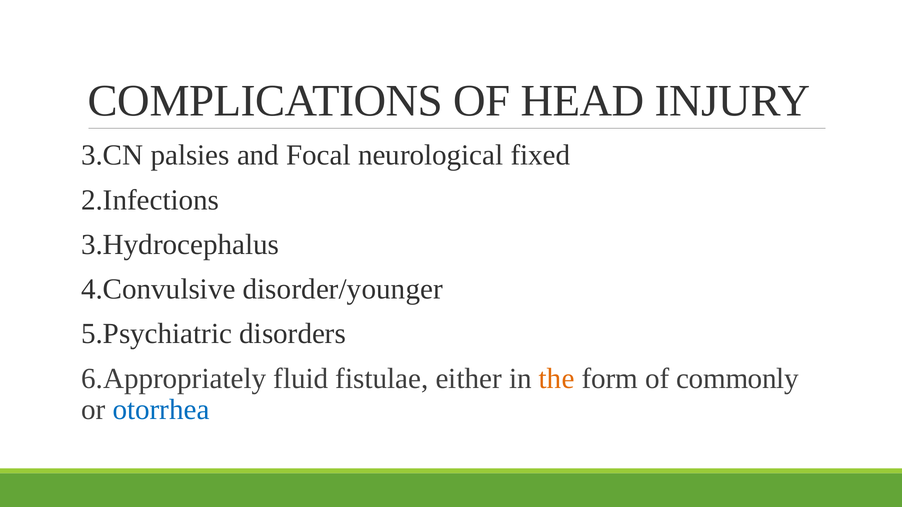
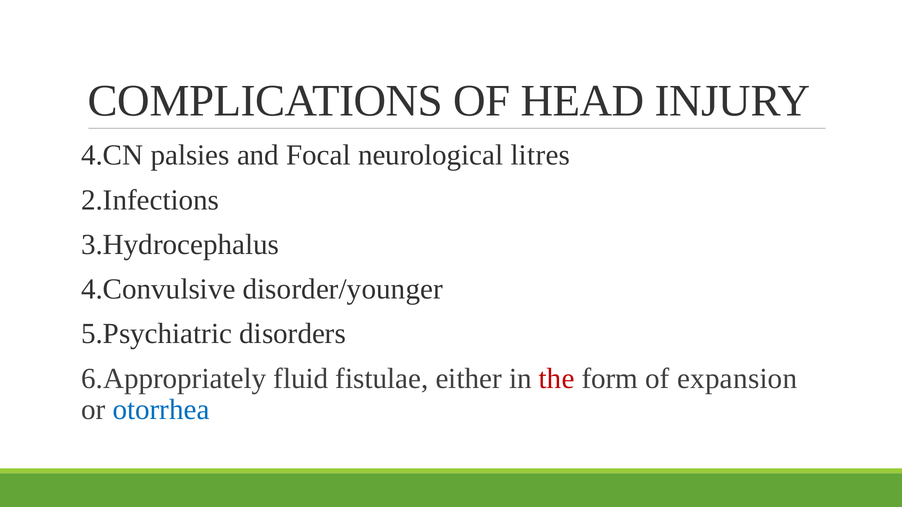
3.CN: 3.CN -> 4.CN (112, 155)
fixed: fixed -> litres (540, 155)
the colour: orange -> red (557, 379)
commonly: commonly -> expansion (737, 379)
